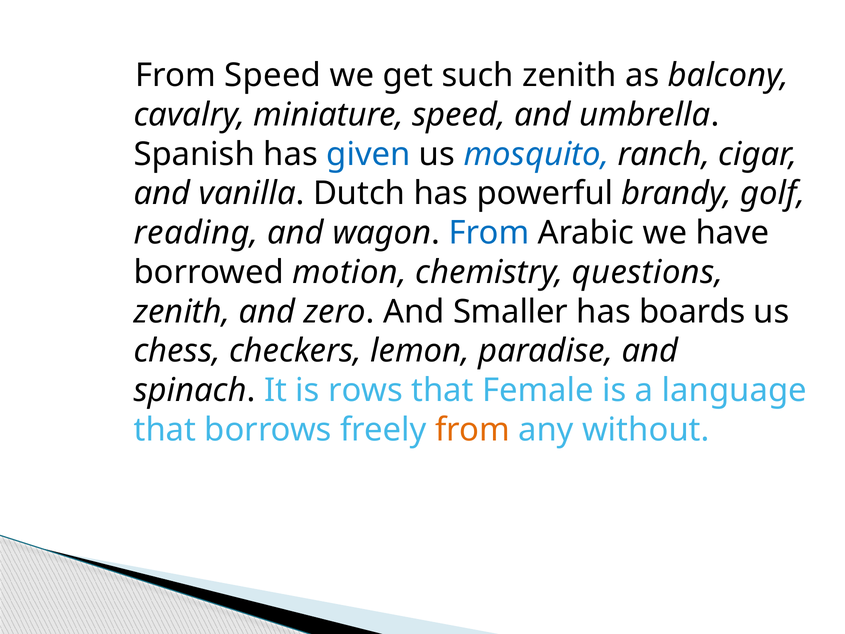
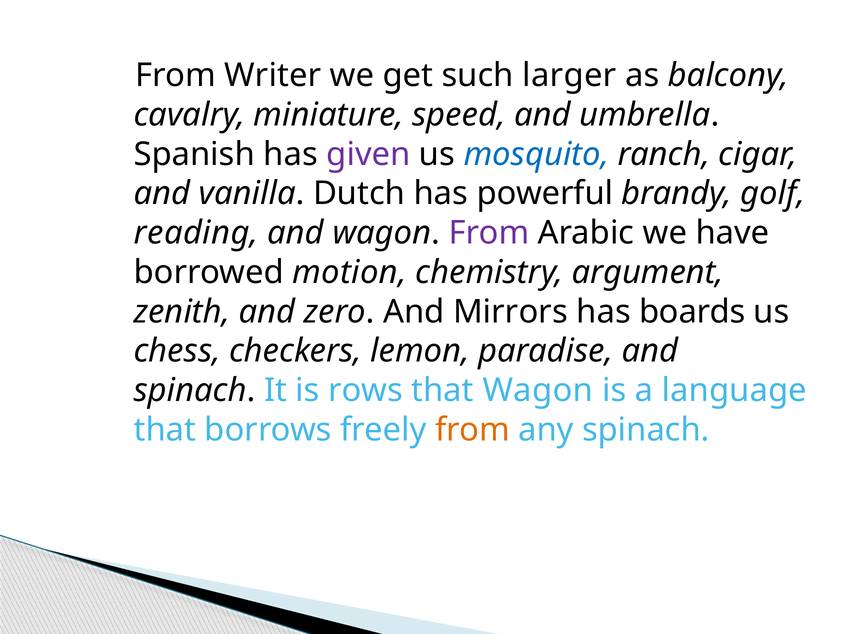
From Speed: Speed -> Writer (273, 75)
such zenith: zenith -> larger (569, 75)
given colour: blue -> purple (368, 154)
From colour: blue -> purple (489, 233)
questions: questions -> argument (648, 272)
Smaller: Smaller -> Mirrors (510, 312)
that Female: Female -> Wagon (538, 390)
any without: without -> spinach (646, 430)
